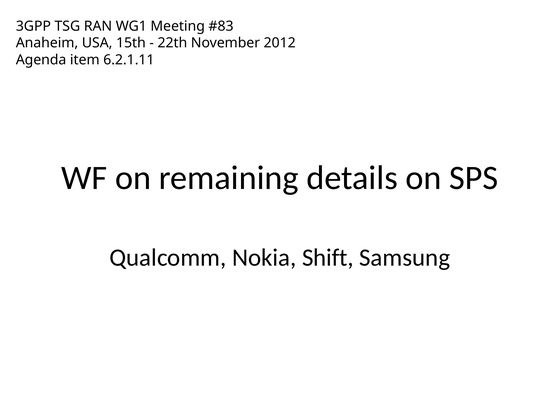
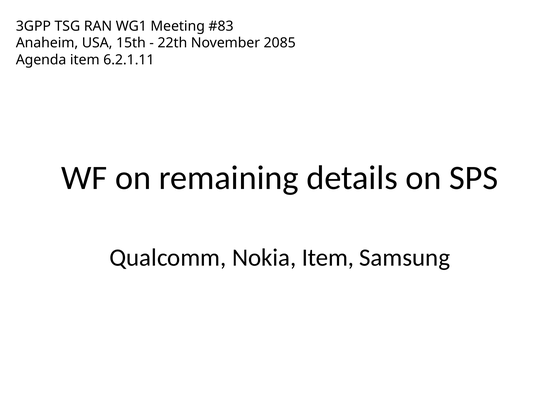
2012: 2012 -> 2085 (280, 43)
Nokia Shift: Shift -> Item (328, 257)
